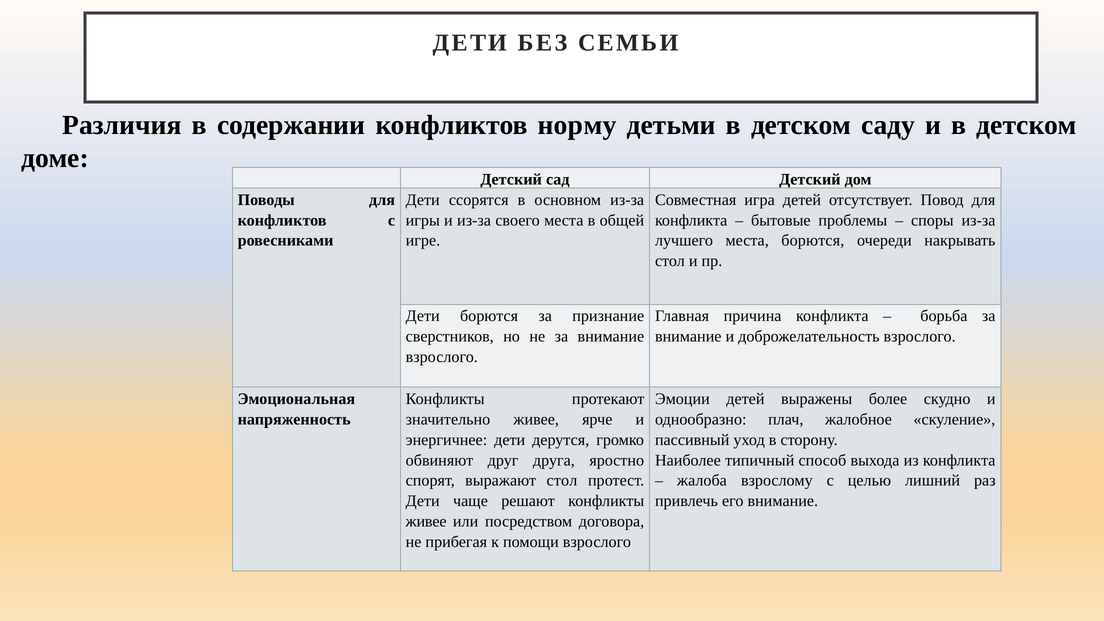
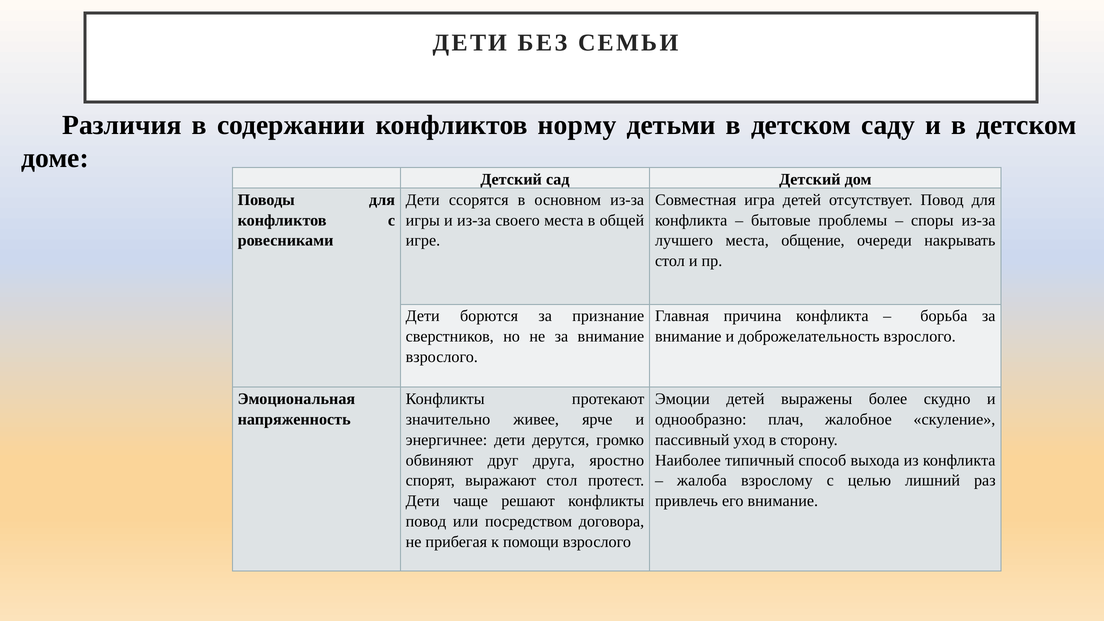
места борются: борются -> общение (813, 241)
живее: живее -> повод (426, 522)
